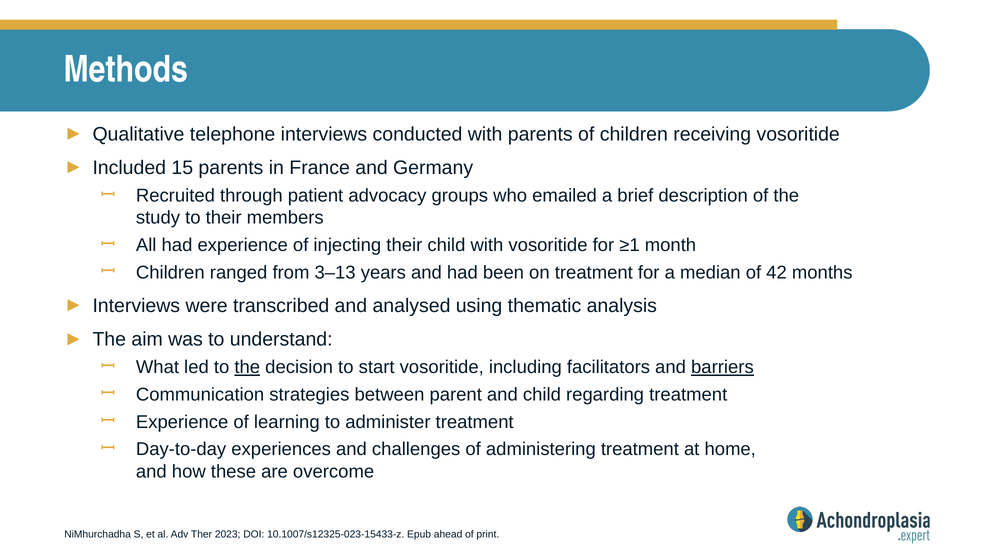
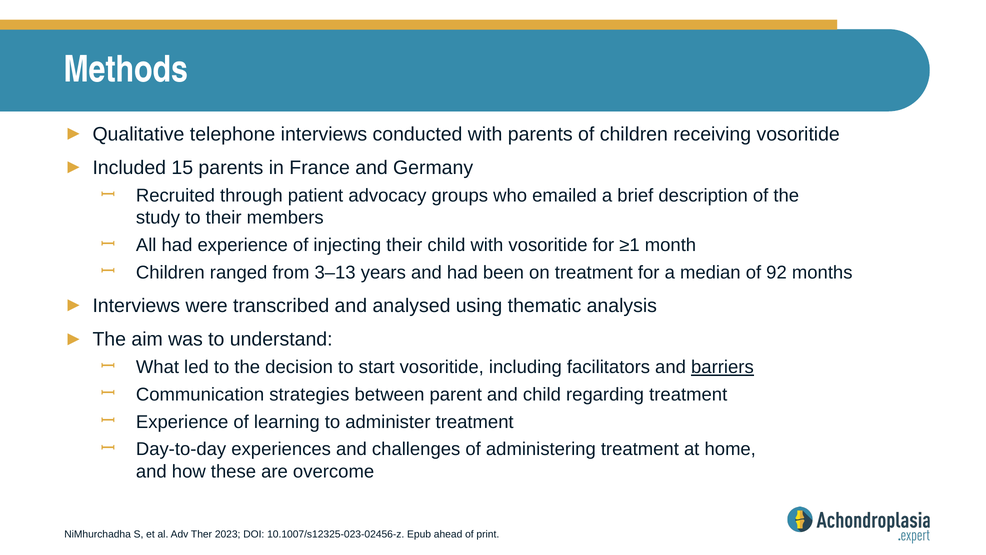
42: 42 -> 92 (776, 272)
the underline: present -> none (247, 367)
10.1007/s12325-023-15433-z: 10.1007/s12325-023-15433-z -> 10.1007/s12325-023-02456-z (336, 534)
